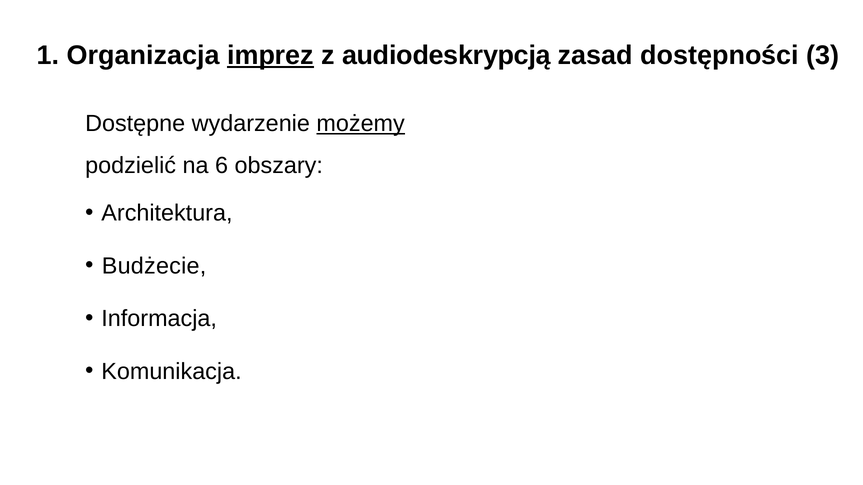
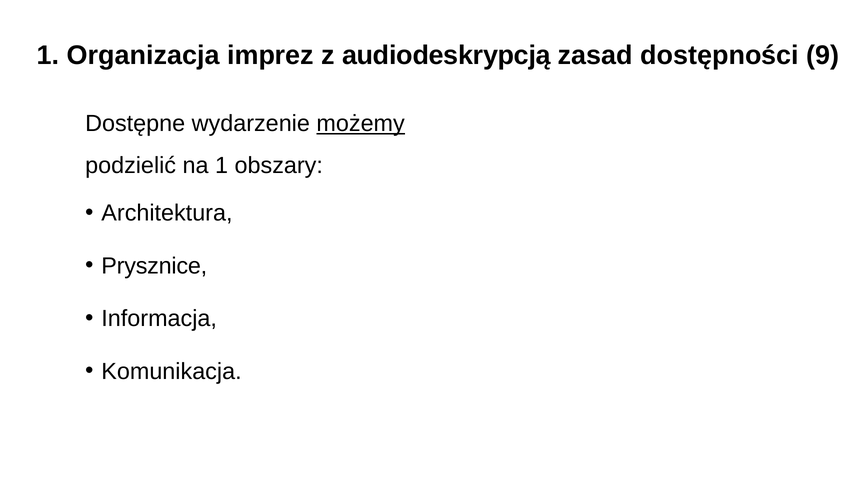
imprez underline: present -> none (271, 55)
3: 3 -> 9 (823, 55)
na 6: 6 -> 1 (222, 166)
Budżecie: Budżecie -> Prysznice (154, 266)
